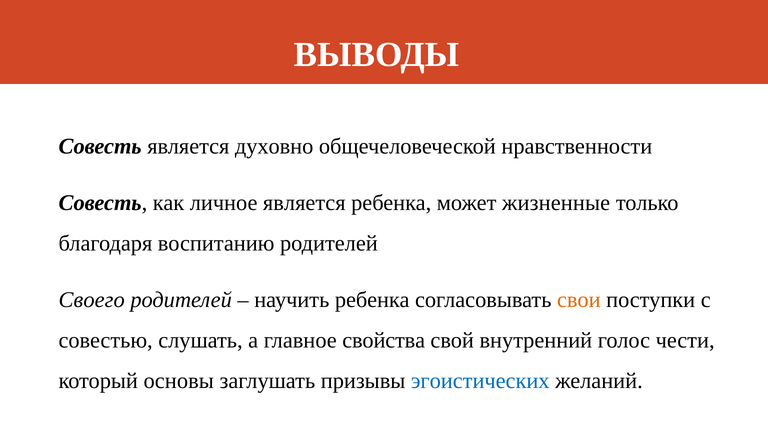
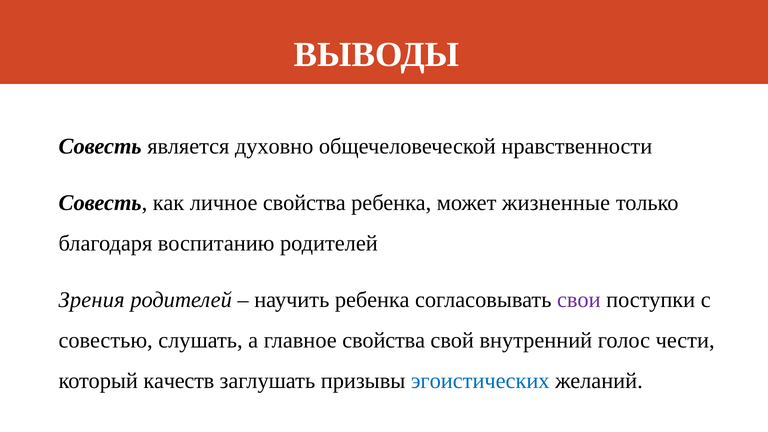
личное является: является -> свойства (304, 203)
Своего: Своего -> Зрения (92, 300)
свои colour: orange -> purple (579, 300)
основы: основы -> качеств (179, 381)
